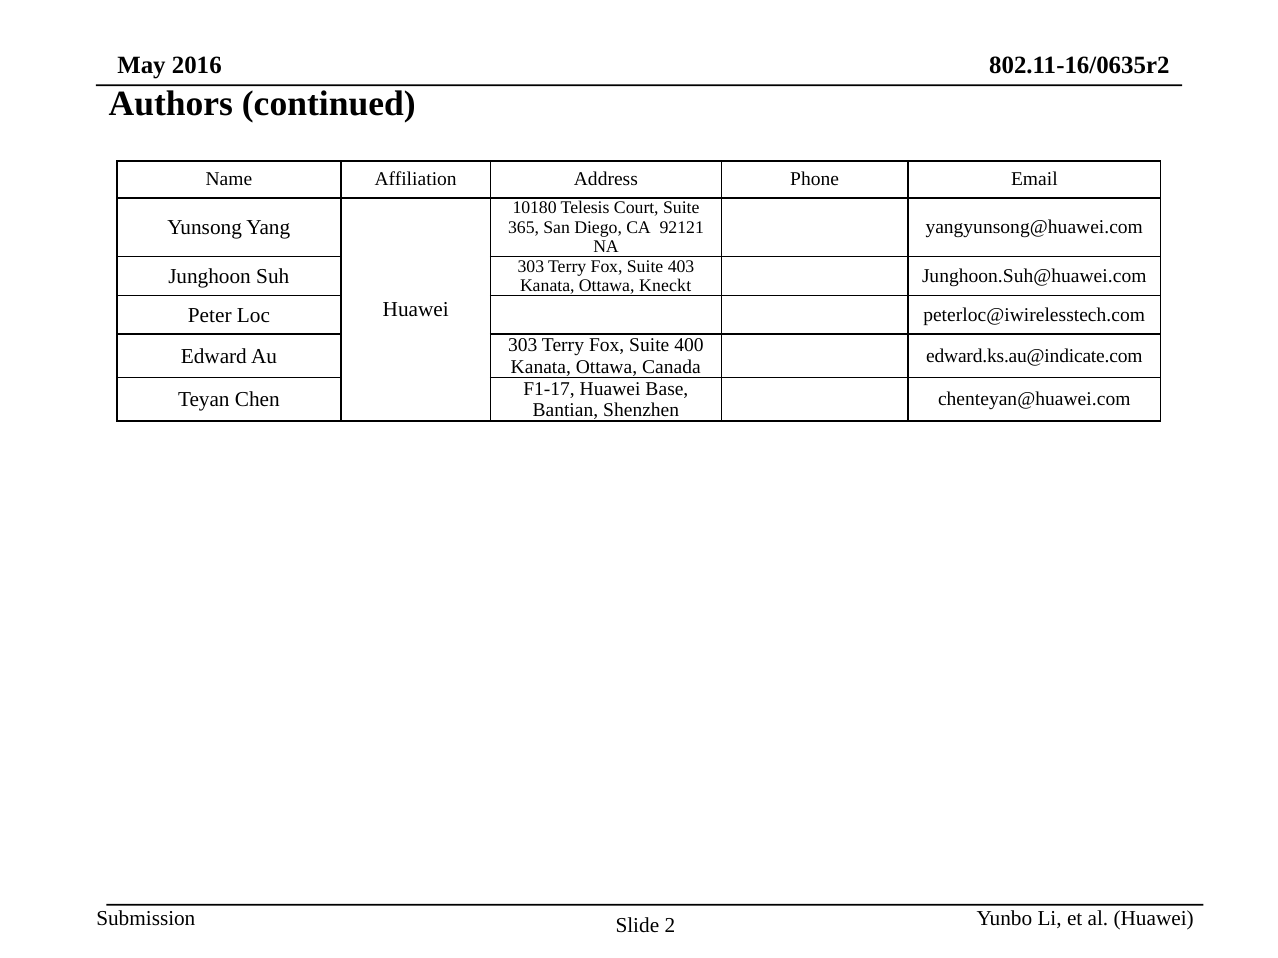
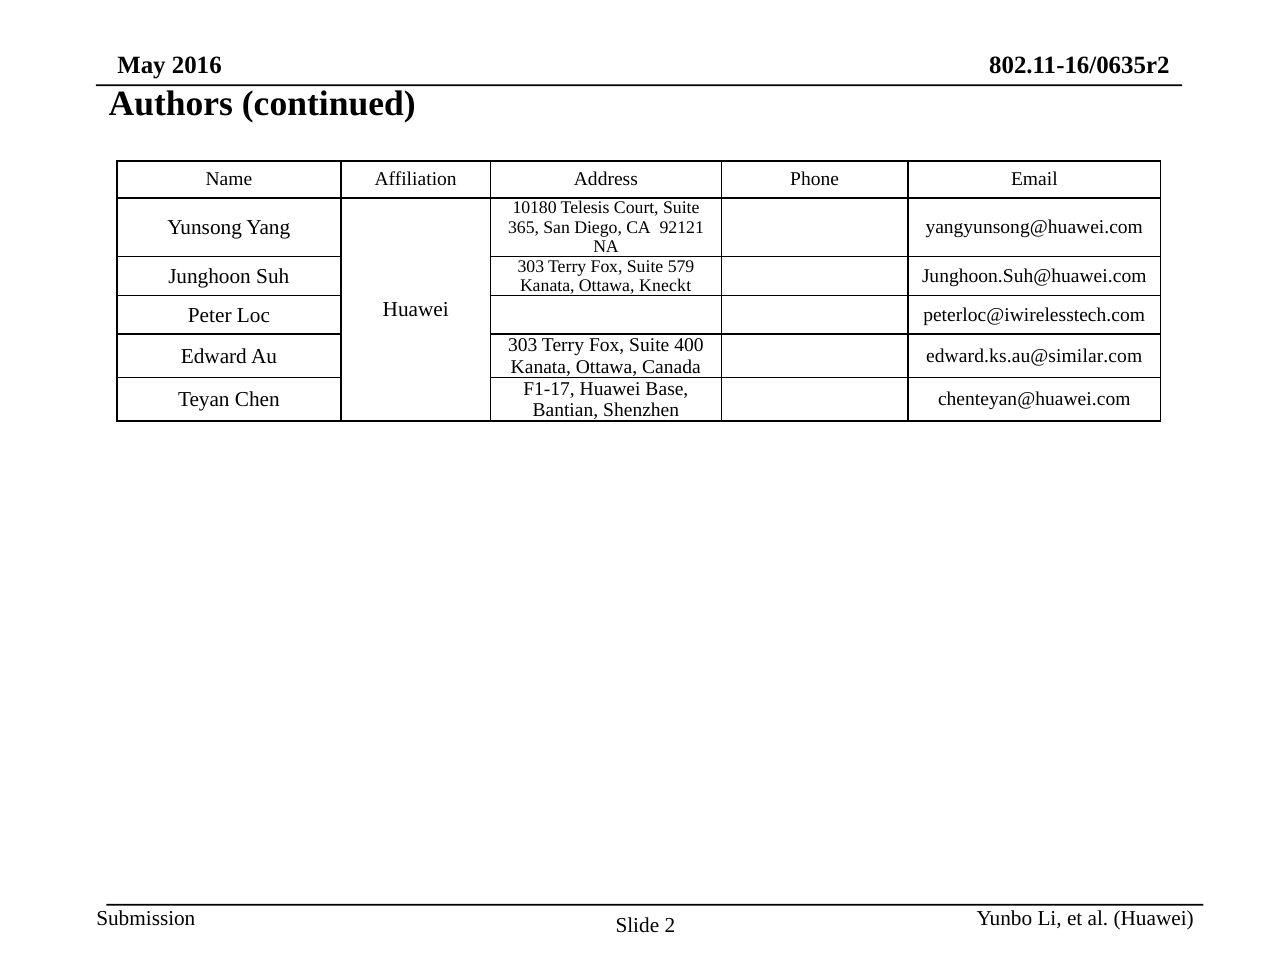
403: 403 -> 579 (681, 267)
edward.ks.au@indicate.com: edward.ks.au@indicate.com -> edward.ks.au@similar.com (1034, 356)
